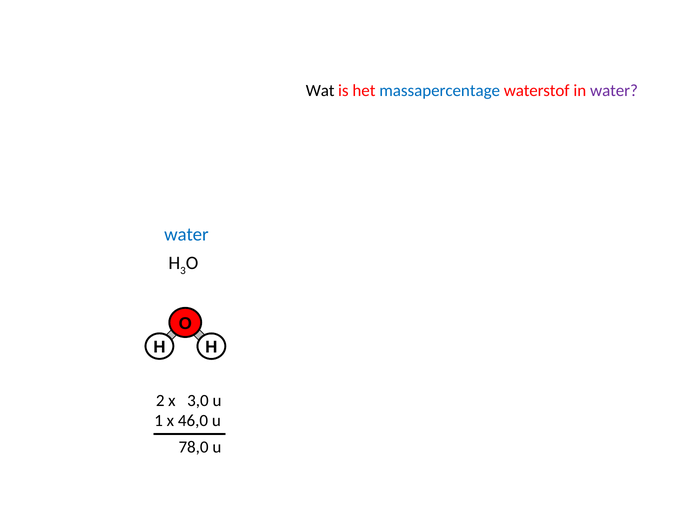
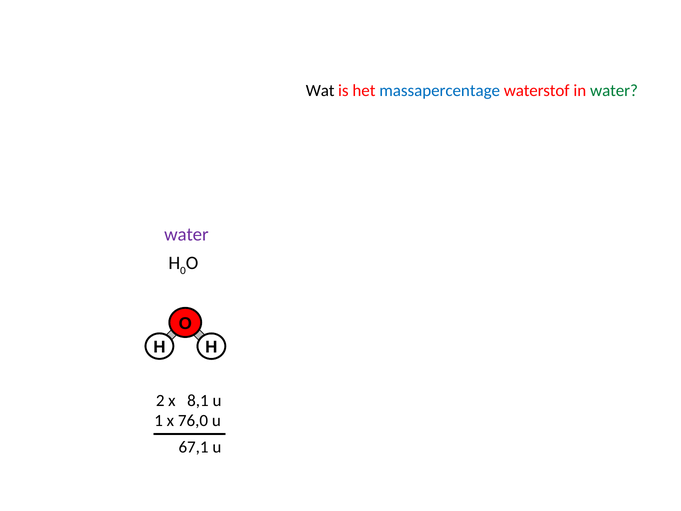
water colour: purple -> green (614, 90)
water colour: blue -> purple (186, 234)
3: 3 -> 0 (183, 270)
3,0: 3,0 -> 8,1 (198, 400)
46,0: 46,0 -> 76,0 (193, 421)
78,0: 78,0 -> 67,1 (194, 447)
